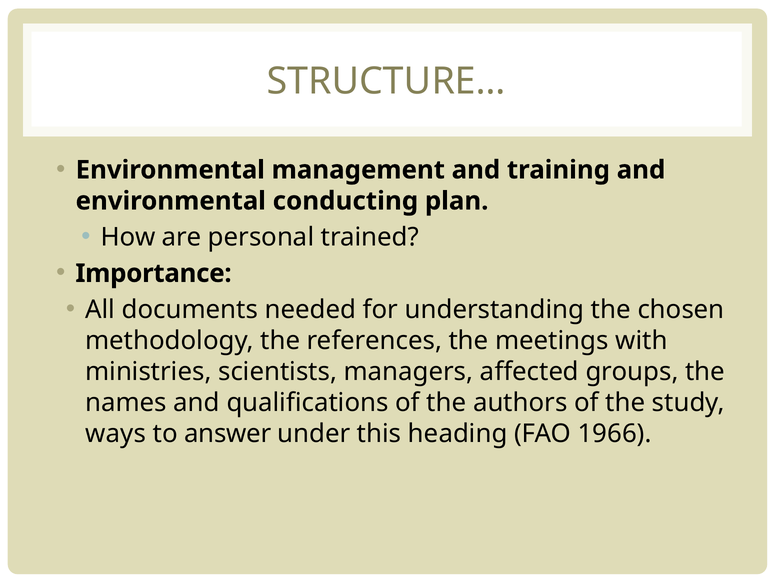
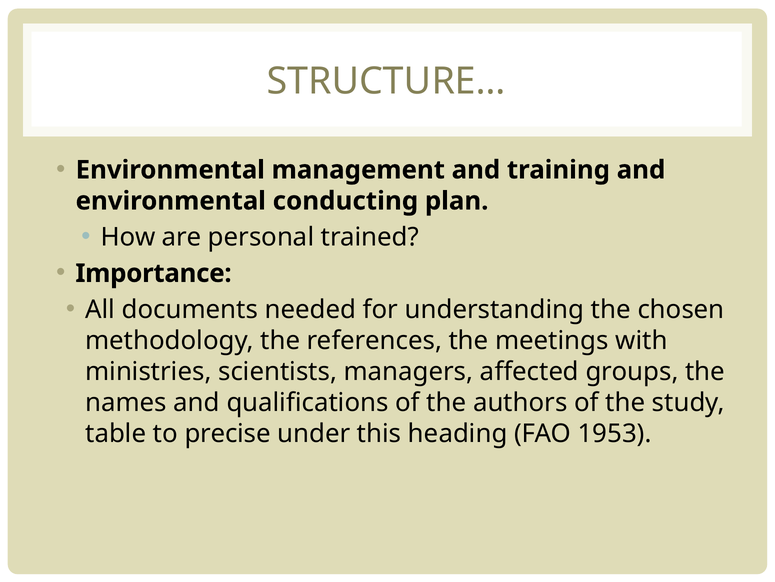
ways: ways -> table (116, 433)
answer: answer -> precise (228, 433)
1966: 1966 -> 1953 (615, 433)
